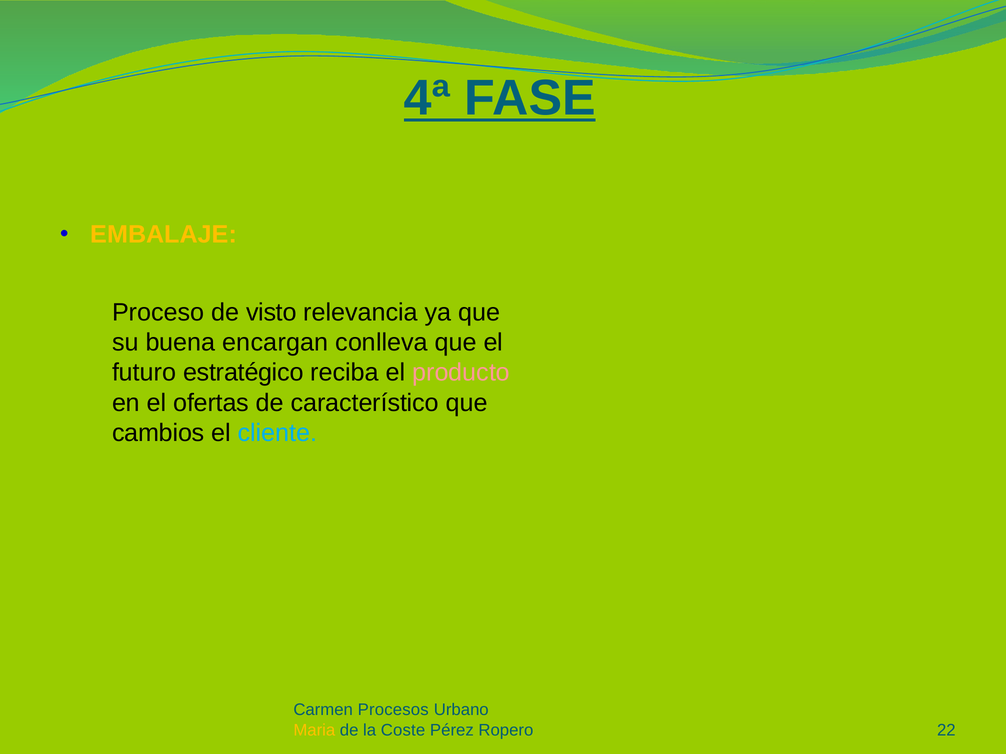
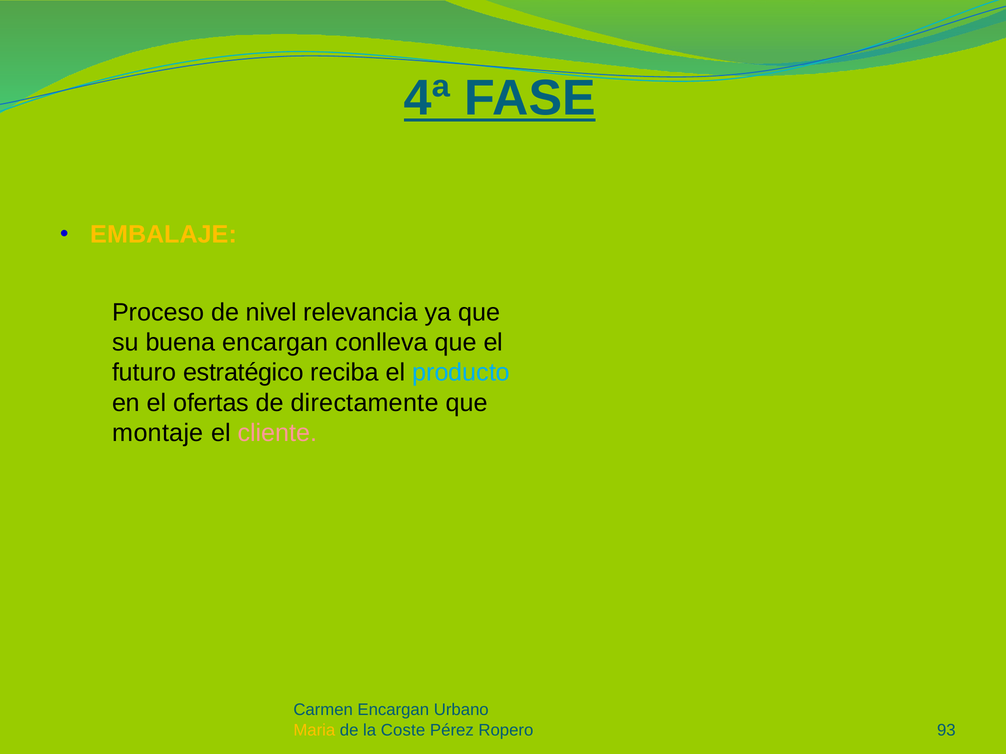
visto: visto -> nivel (271, 313)
producto colour: pink -> light blue (461, 373)
característico: característico -> directamente (365, 403)
cambios: cambios -> montaje (158, 433)
cliente colour: light blue -> pink (277, 433)
Carmen Procesos: Procesos -> Encargan (393, 710)
22: 22 -> 93 (946, 731)
